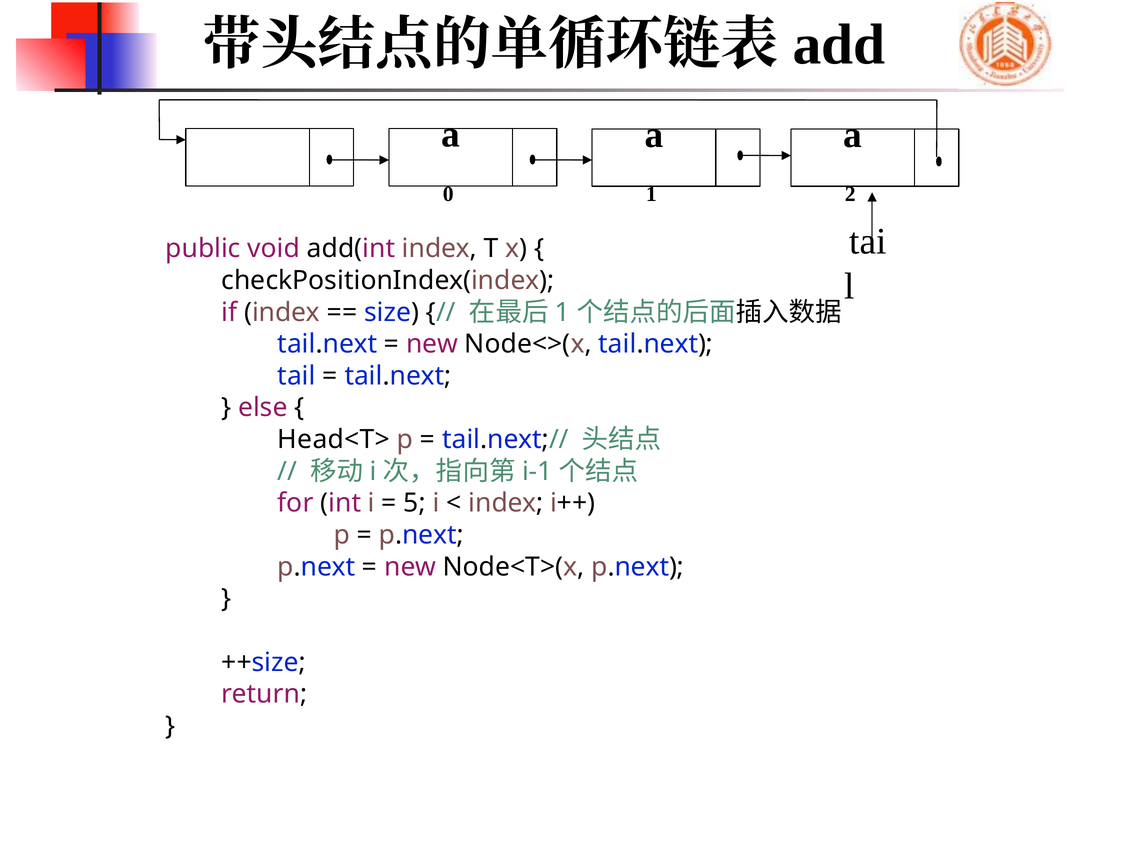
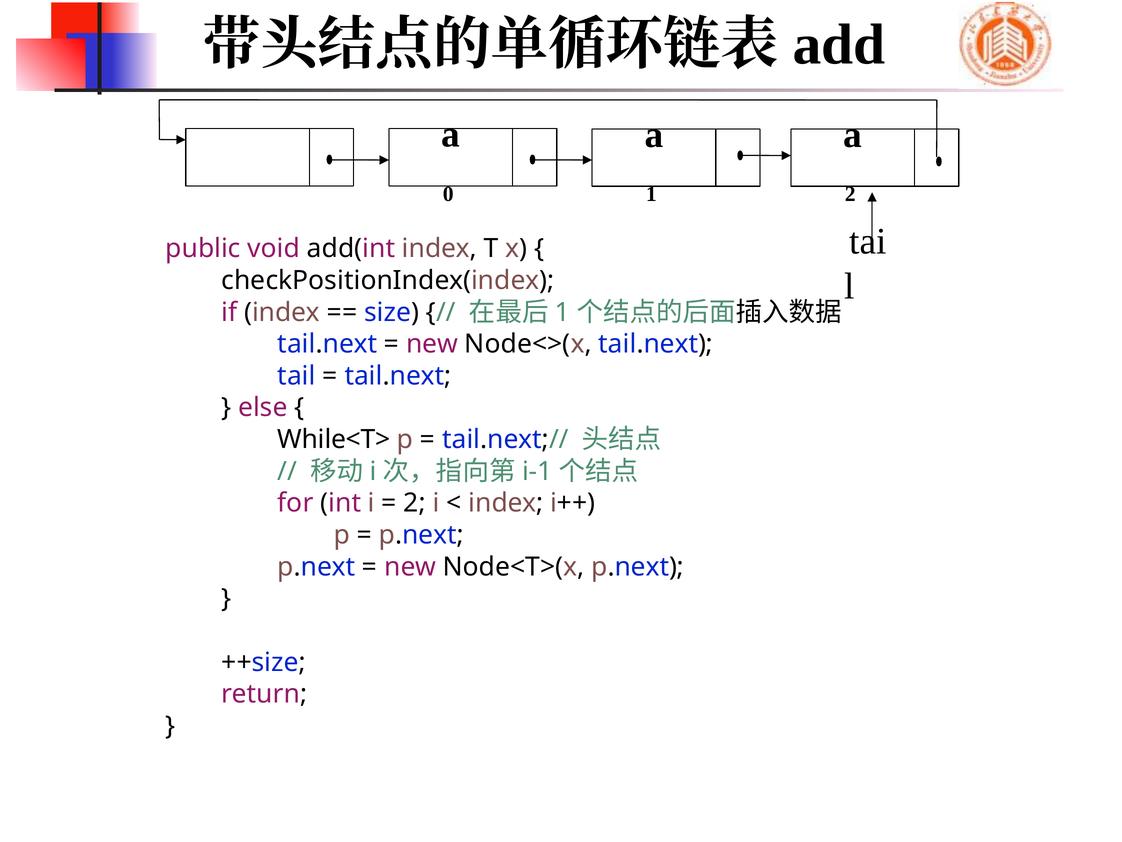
Head<T>: Head<T> -> While<T> (334, 439)
5: 5 -> 2 (415, 503)
